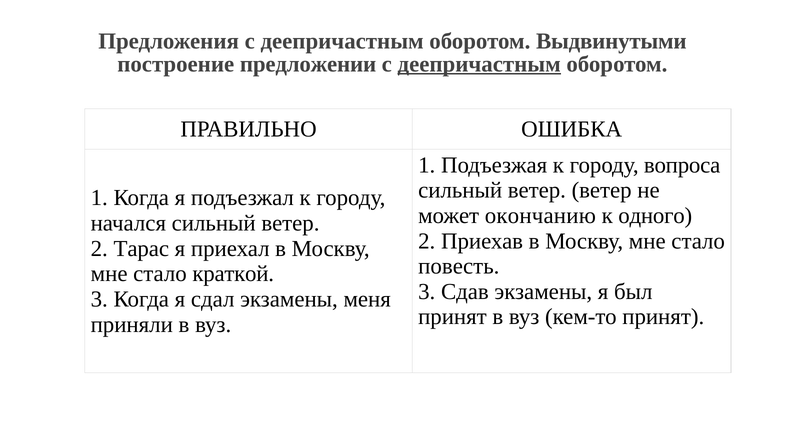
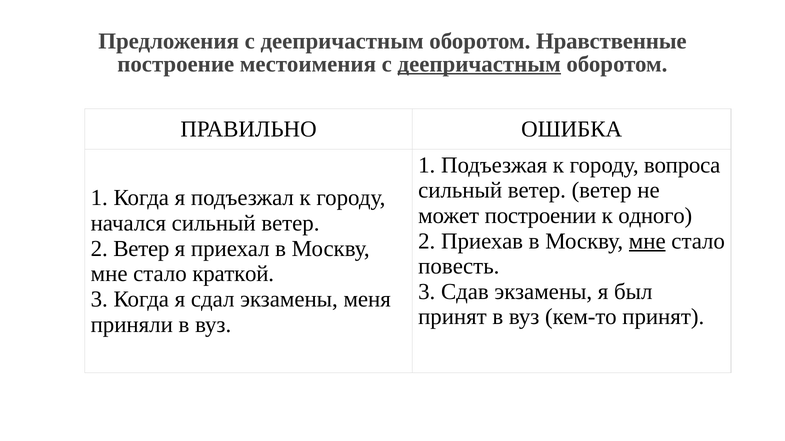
Выдвинутыми: Выдвинутыми -> Нравственные (611, 41)
предложении: предложении -> местоимения (308, 64)
окончанию: окончанию -> построении (541, 216)
мне underline: none -> present (647, 241)
2 Тарас: Тарас -> Ветер (141, 249)
